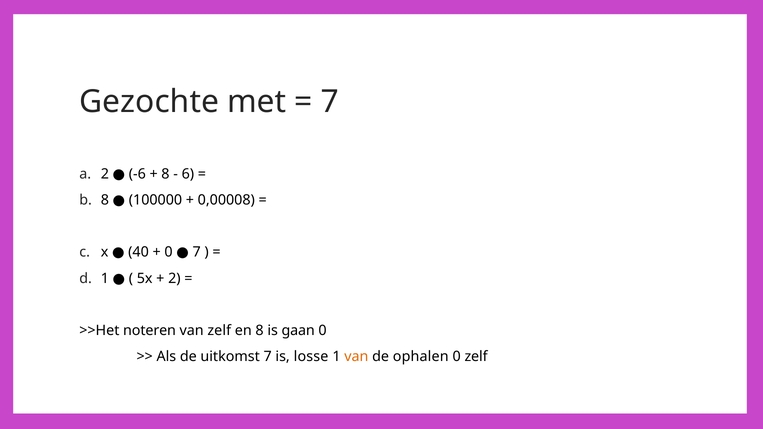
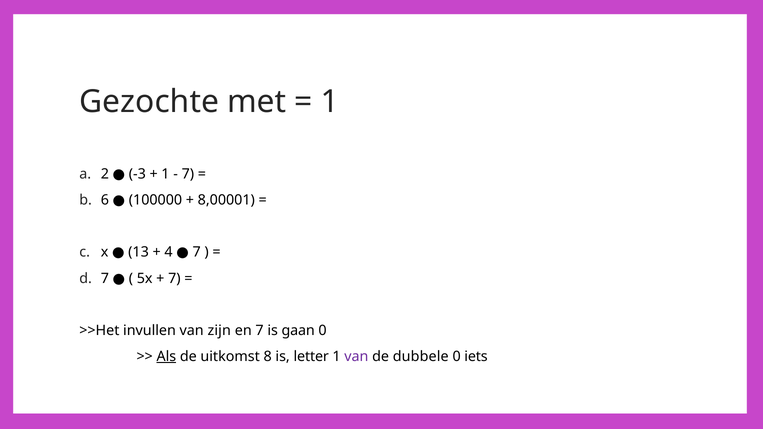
7: 7 -> 1 (330, 102)
-6: -6 -> -3 (137, 174)
8: 8 -> 1 (165, 174)
6: 6 -> 7 (188, 174)
8: 8 -> 6 (105, 200)
0,00008: 0,00008 -> 8,00001 (226, 200)
40: 40 -> 13 (139, 252)
0: 0 -> 4 (169, 252)
1: 1 -> 7 (105, 278)
2: 2 -> 7 (174, 278)
noteren: noteren -> invullen (149, 330)
van zelf: zelf -> zijn (219, 330)
en 8: 8 -> 7 (260, 330)
Als underline: none -> present (166, 357)
uitkomst 7: 7 -> 8 (268, 357)
losse: losse -> letter (311, 357)
van colour: orange -> purple (356, 357)
ophalen: ophalen -> dubbele (421, 357)
0 zelf: zelf -> iets (476, 357)
